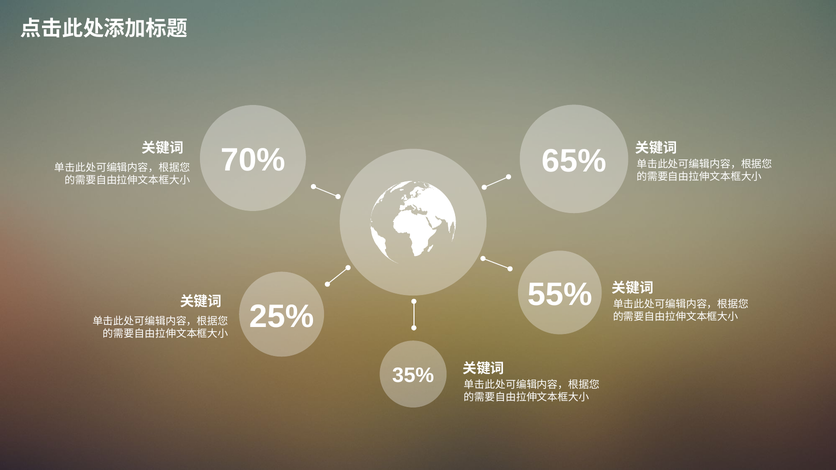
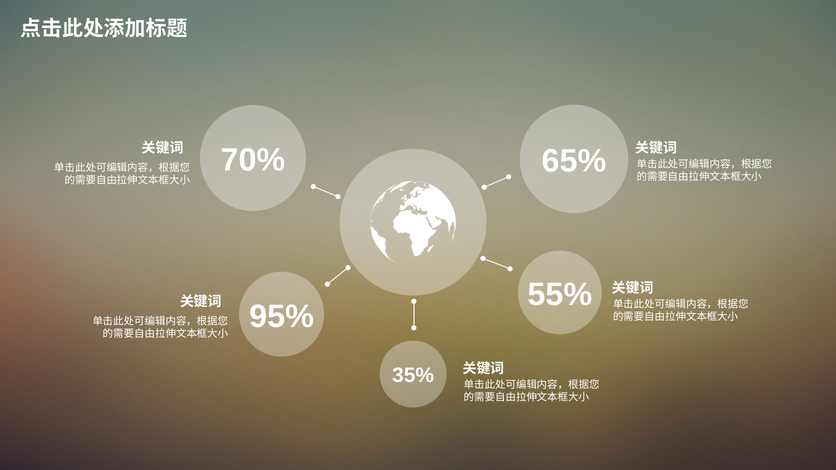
25%: 25% -> 95% (282, 317)
